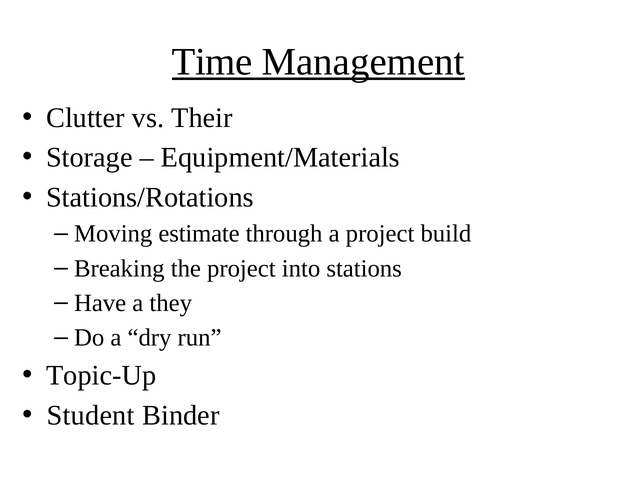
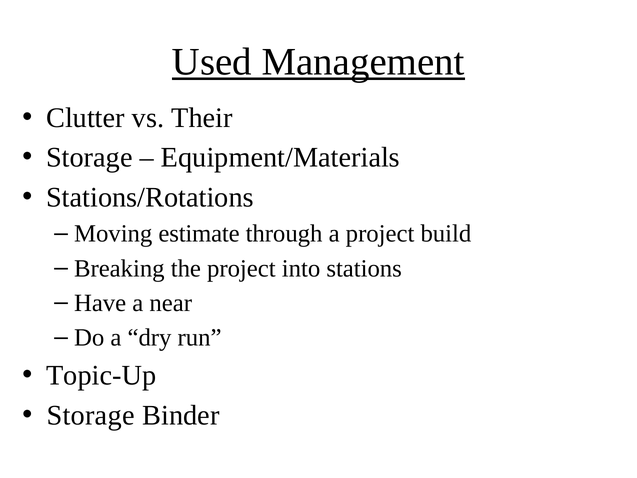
Time: Time -> Used (212, 62)
they: they -> near (171, 303)
Student: Student -> Storage (91, 415)
